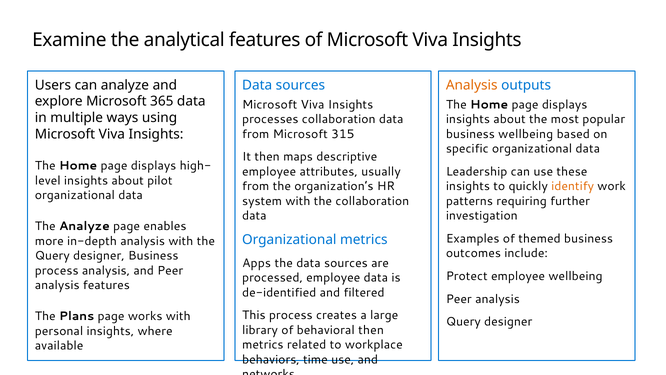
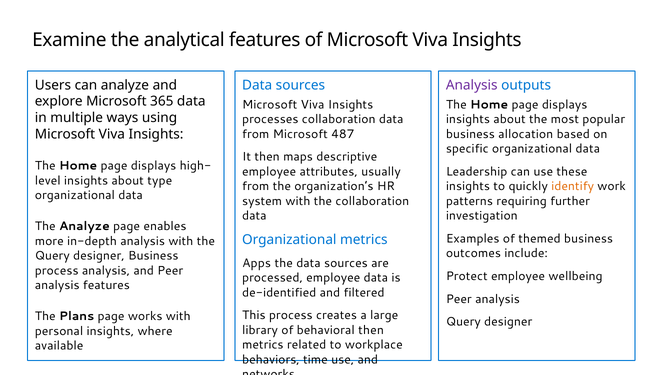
Analysis colour: orange -> purple (472, 85)
315: 315 -> 487 (343, 134)
business wellbeing: wellbeing -> allocation (526, 134)
pilot: pilot -> type (160, 180)
